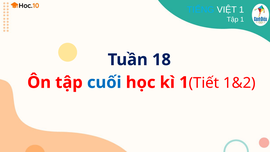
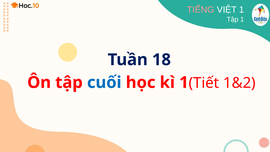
TIẾNG colour: light blue -> pink (201, 10)
